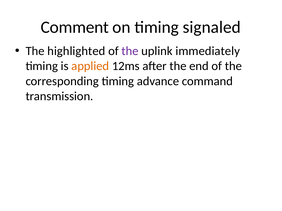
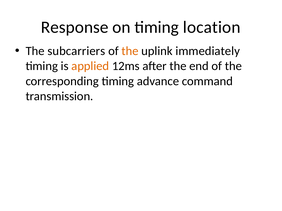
Comment: Comment -> Response (75, 27)
signaled: signaled -> location (212, 27)
highlighted: highlighted -> subcarriers (76, 51)
the colour: purple -> orange (130, 51)
